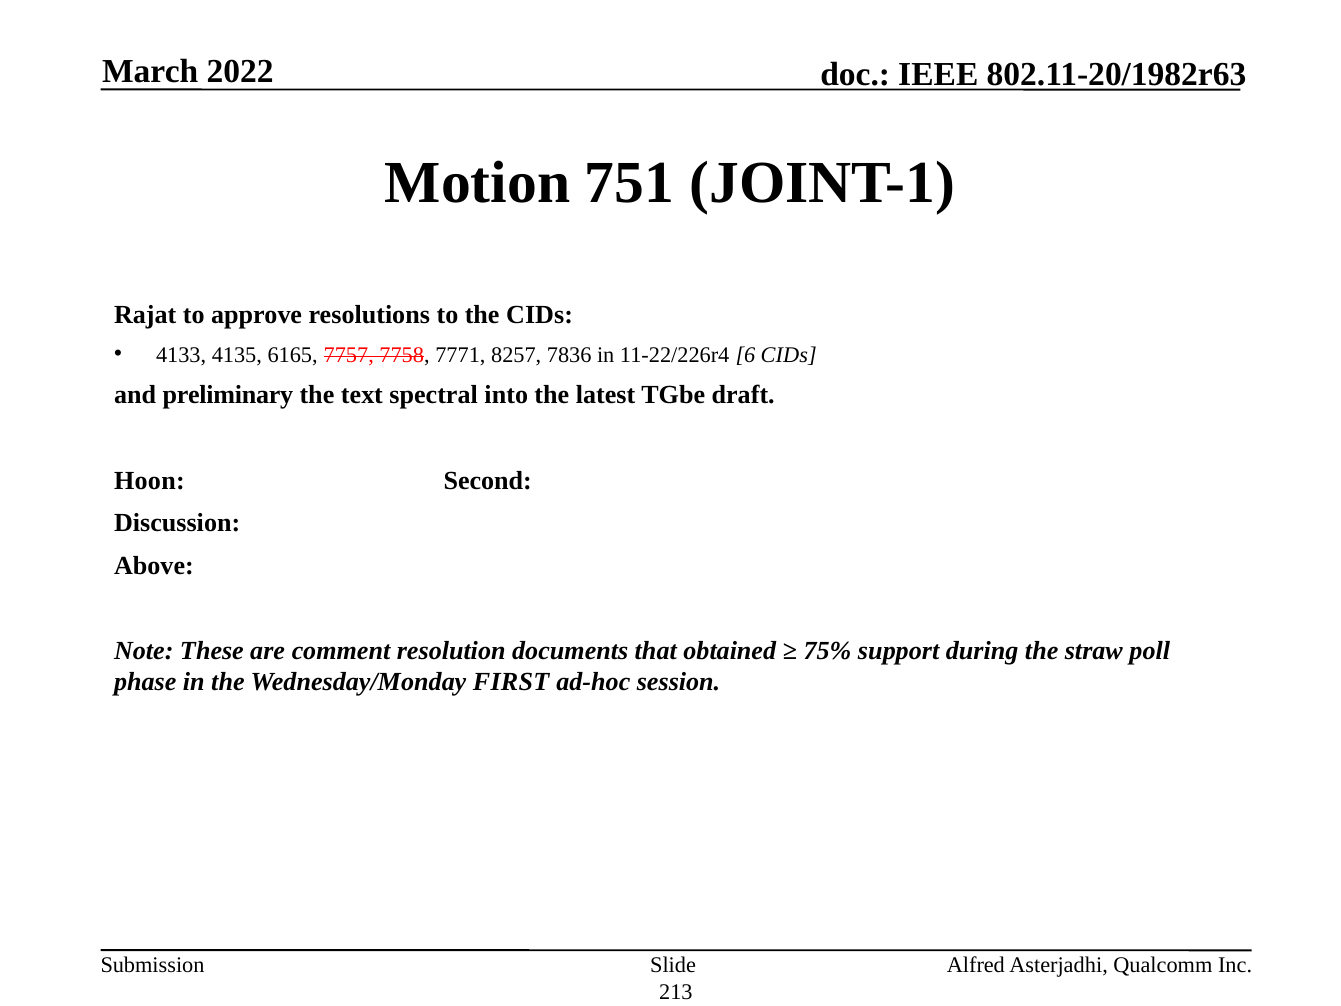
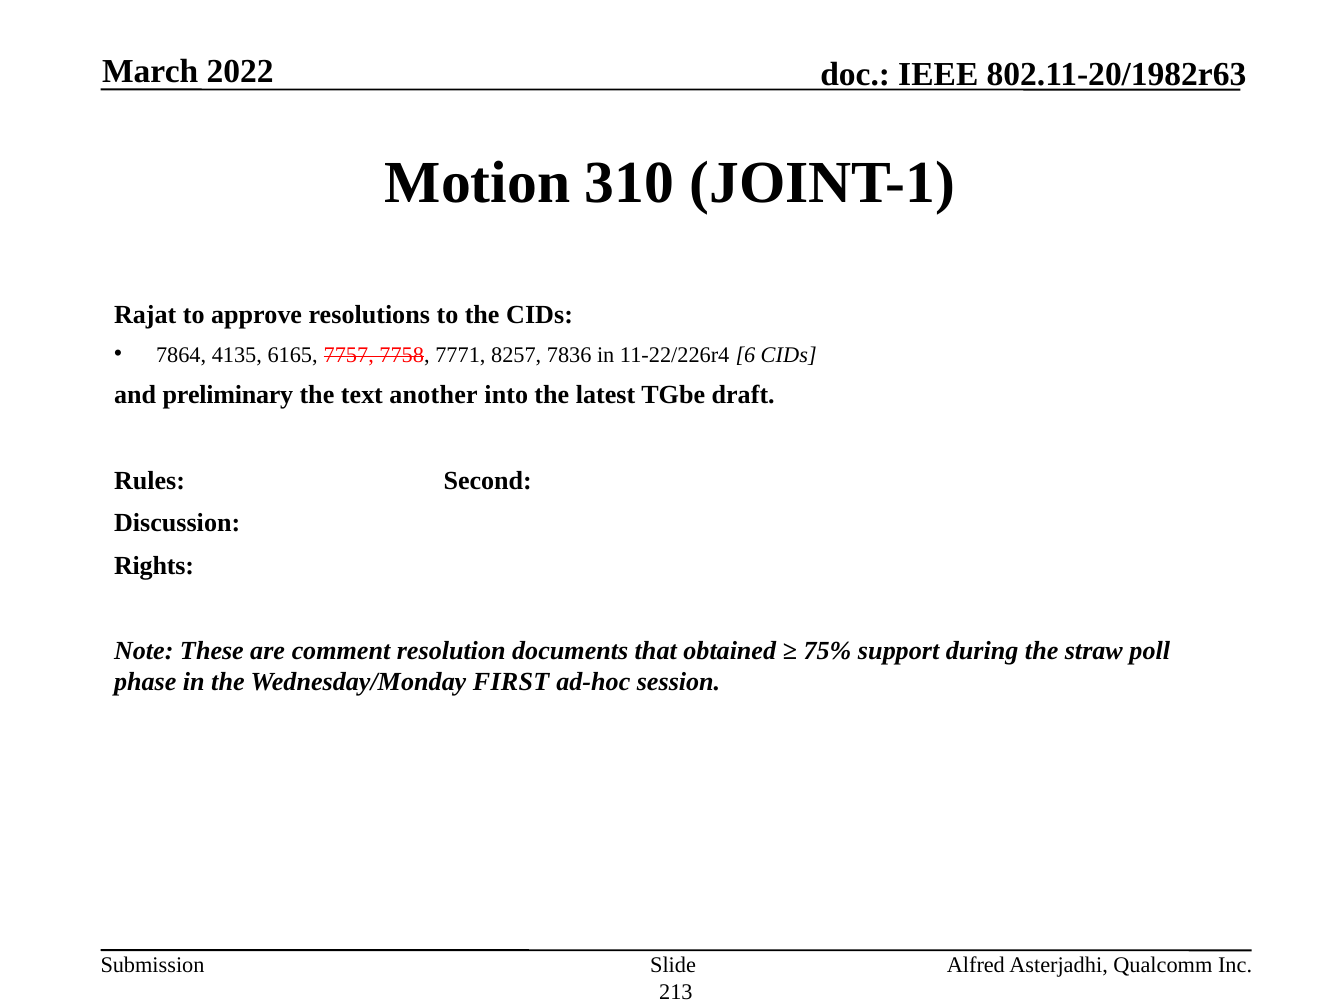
751: 751 -> 310 (630, 183)
4133: 4133 -> 7864 (181, 355)
spectral: spectral -> another (434, 395)
Hoon: Hoon -> Rules (150, 480)
Above: Above -> Rights (154, 565)
